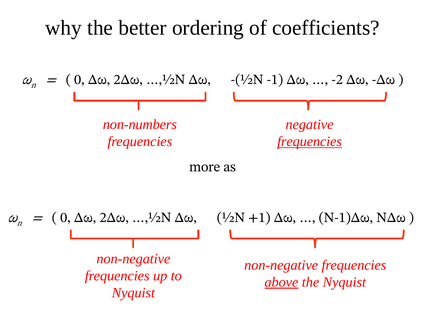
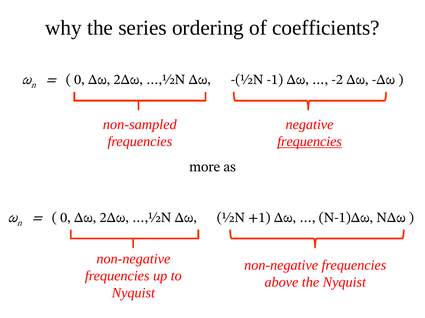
better: better -> series (143, 28)
non-numbers: non-numbers -> non-sampled (140, 125)
above underline: present -> none (281, 283)
